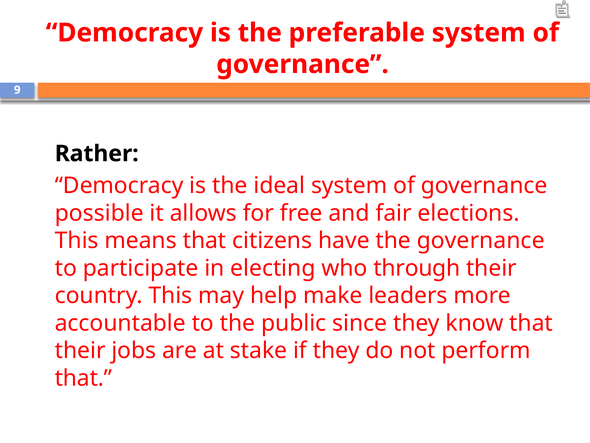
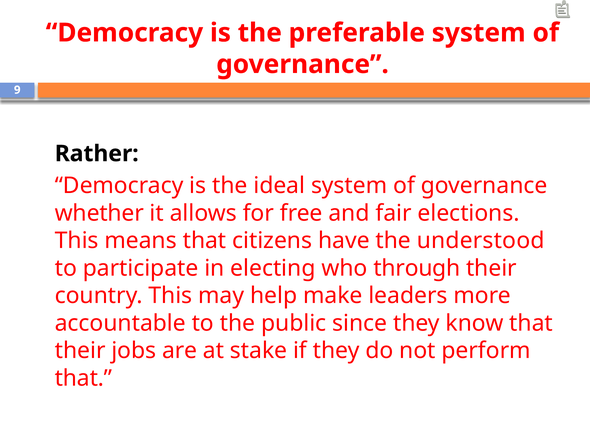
possible: possible -> whether (99, 213)
the governance: governance -> understood (481, 240)
